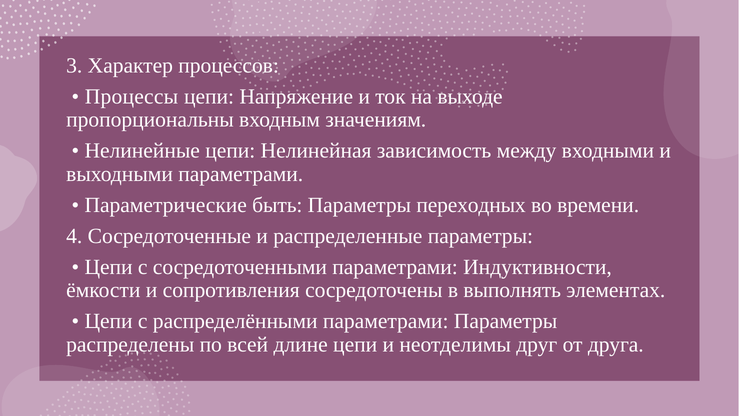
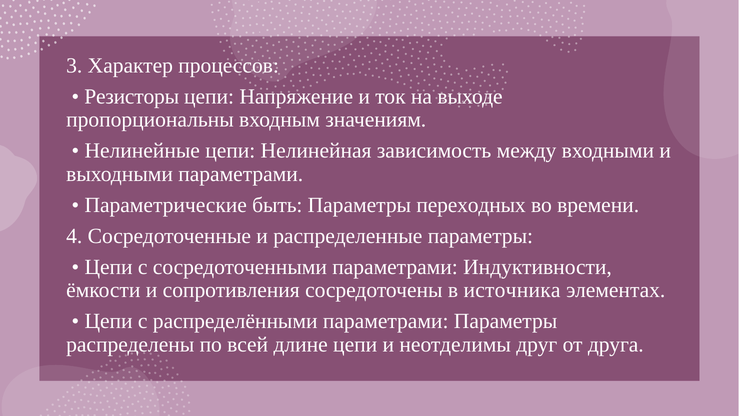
Процессы: Процессы -> Резисторы (132, 97)
выполнять: выполнять -> источника (512, 290)
